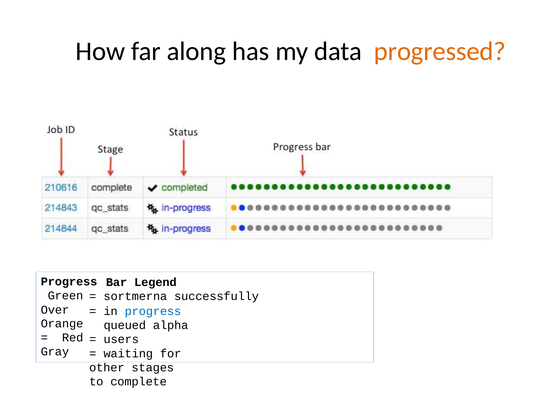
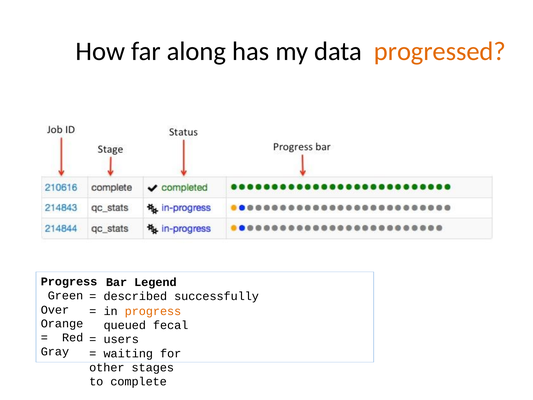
sortmerna: sortmerna -> described (135, 296)
progress colour: blue -> orange (153, 311)
alpha: alpha -> fecal (171, 325)
